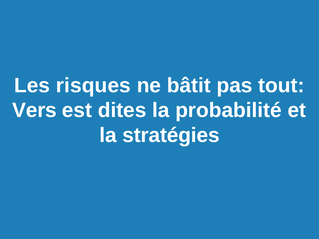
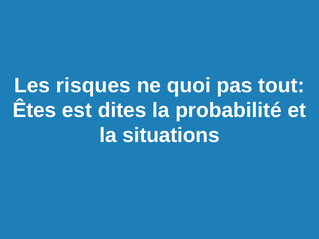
bâtit: bâtit -> quoi (189, 86)
Vers: Vers -> Êtes (34, 110)
stratégies: stratégies -> situations (171, 135)
